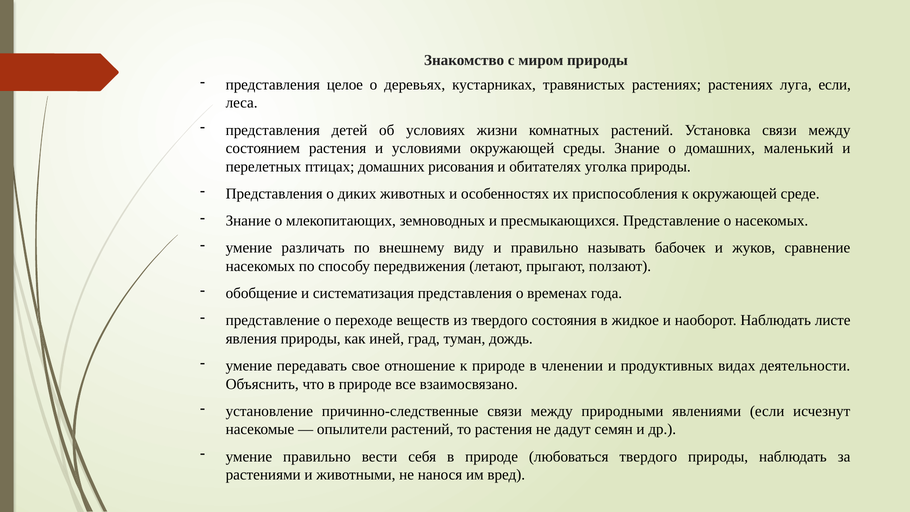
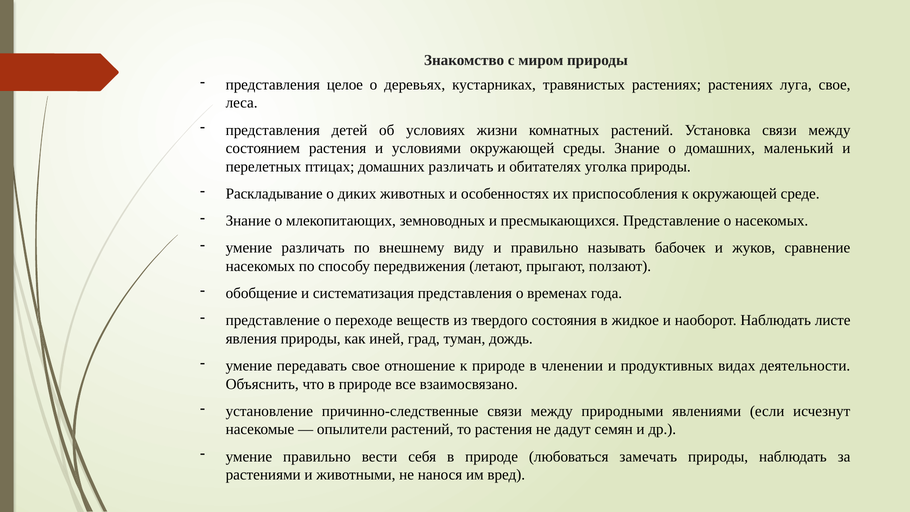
луга если: если -> свое (835, 85)
домашних рисования: рисования -> различать (461, 167)
Представления: Представления -> Раскладывание (274, 194)
любоваться твердого: твердого -> замечать (648, 456)
